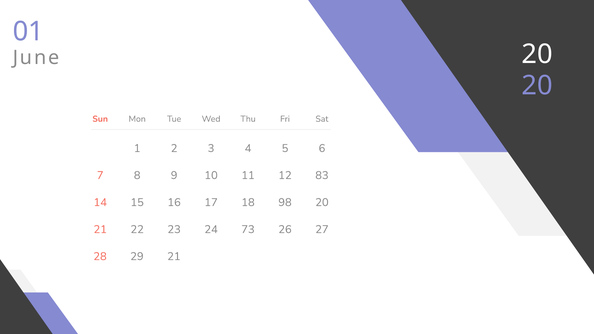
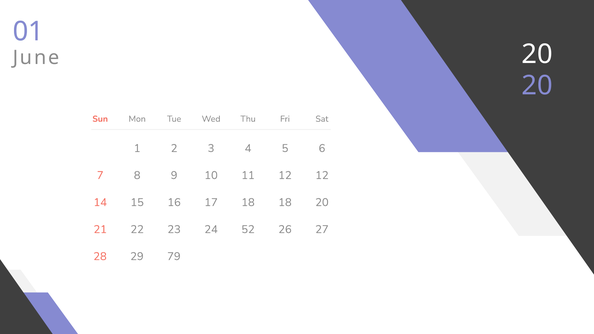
12 83: 83 -> 12 (322, 175)
18 98: 98 -> 18 (285, 202)
73: 73 -> 52 (248, 229)
29 21: 21 -> 79 (174, 256)
